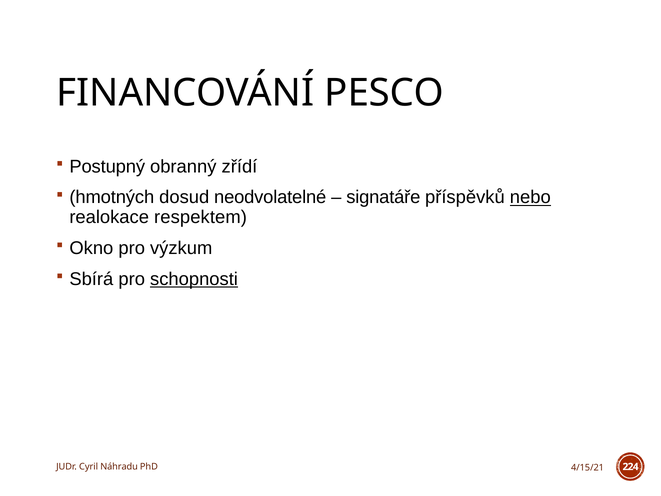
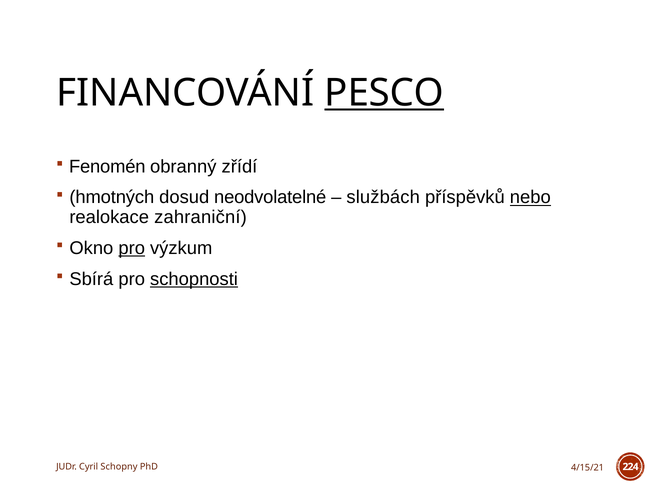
PESCO underline: none -> present (384, 93)
Postupný: Postupný -> Fenomén (107, 166)
signatáře: signatáře -> službách (383, 197)
respektem: respektem -> zahraniční (200, 217)
pro underline: none -> present (132, 248)
Náhradu: Náhradu -> Schopny (119, 467)
